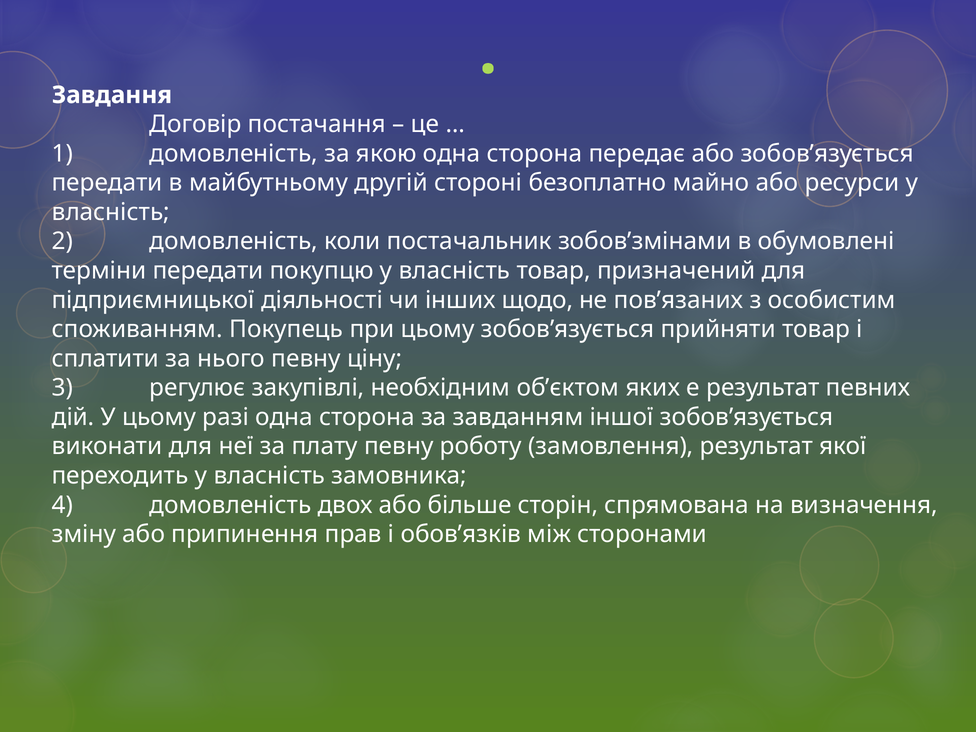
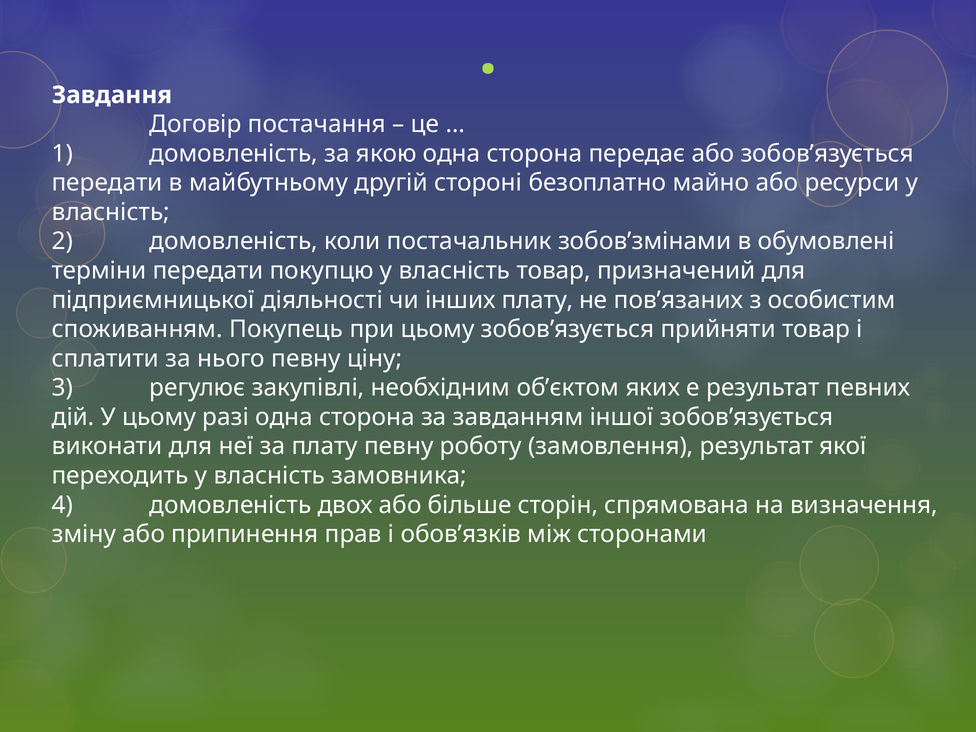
інших щодо: щодо -> плату (538, 300)
